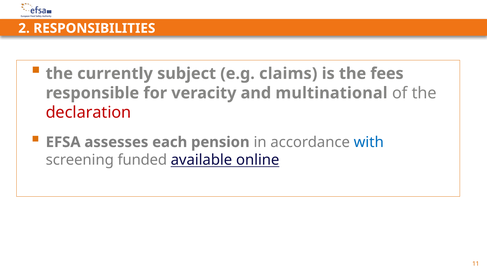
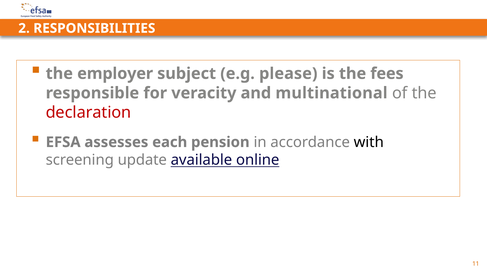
currently: currently -> employer (115, 74)
claims: claims -> please (288, 74)
with colour: blue -> black (369, 142)
funded: funded -> update (142, 160)
